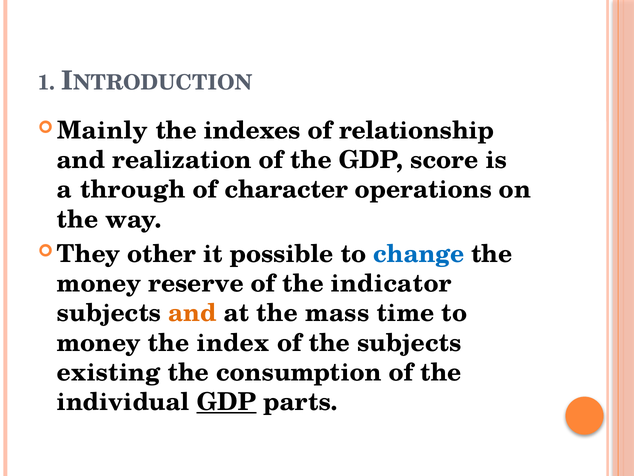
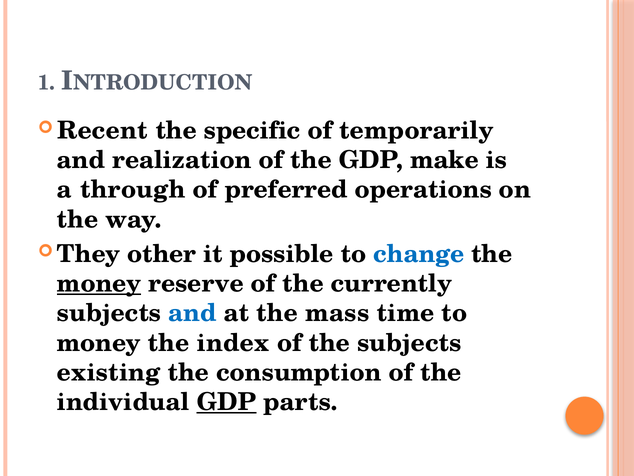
Mainly: Mainly -> Recent (103, 131)
indexes: indexes -> specific (252, 131)
relationship: relationship -> temporarily (416, 131)
score: score -> make (445, 160)
character: character -> preferred (286, 190)
money underline: none -> present (99, 283)
indicator: indicator -> currently (391, 283)
and colour: orange -> blue (193, 313)
